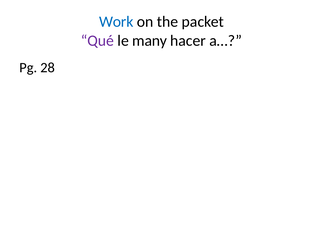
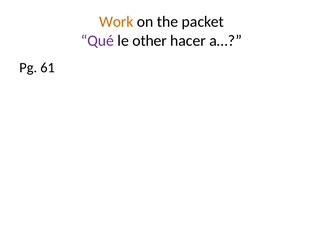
Work colour: blue -> orange (116, 22)
many: many -> other (150, 41)
28: 28 -> 61 (48, 68)
